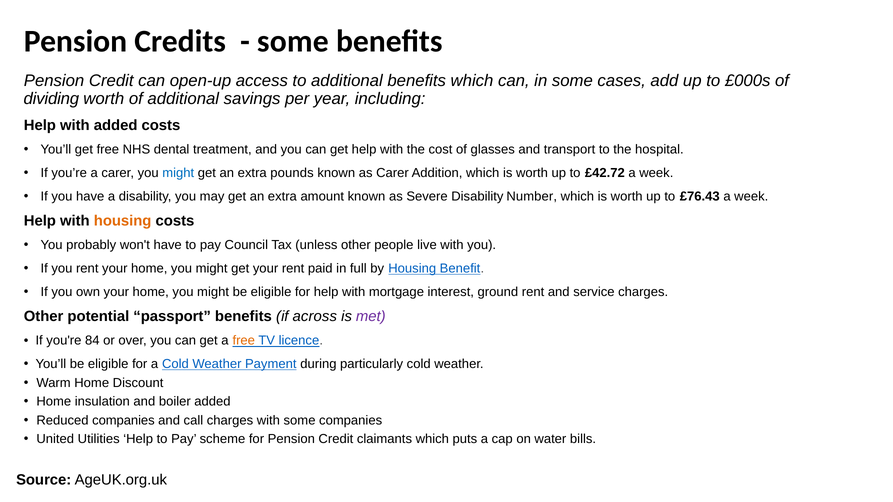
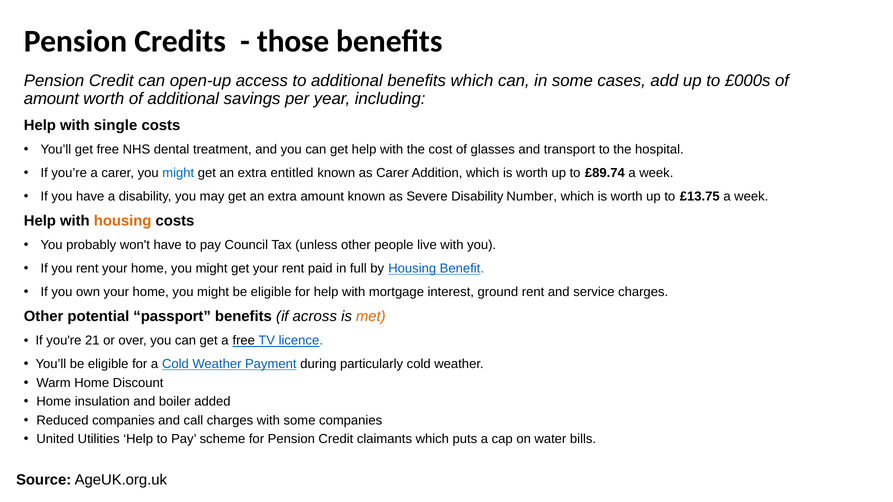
some: some -> those (293, 41)
dividing: dividing -> amount (51, 99)
with added: added -> single (116, 125)
pounds: pounds -> entitled (292, 173)
£42.72: £42.72 -> £89.74 (605, 173)
£76.43: £76.43 -> £13.75 (700, 197)
met colour: purple -> orange (371, 317)
84: 84 -> 21 (92, 341)
free colour: orange -> black (244, 341)
